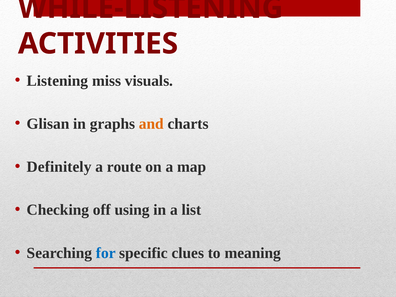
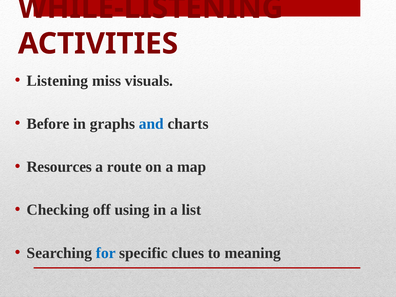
Glisan: Glisan -> Before (48, 124)
and colour: orange -> blue (151, 124)
Definitely: Definitely -> Resources (59, 167)
